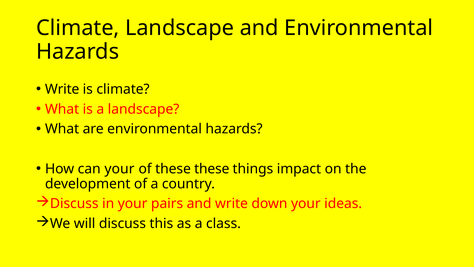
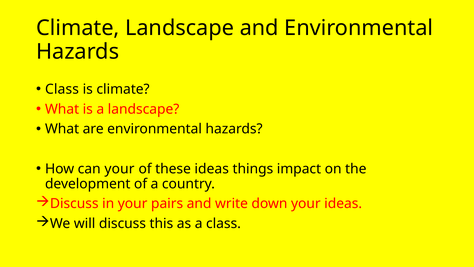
Write: Write -> Class (62, 89)
these these: these -> ideas (212, 169)
